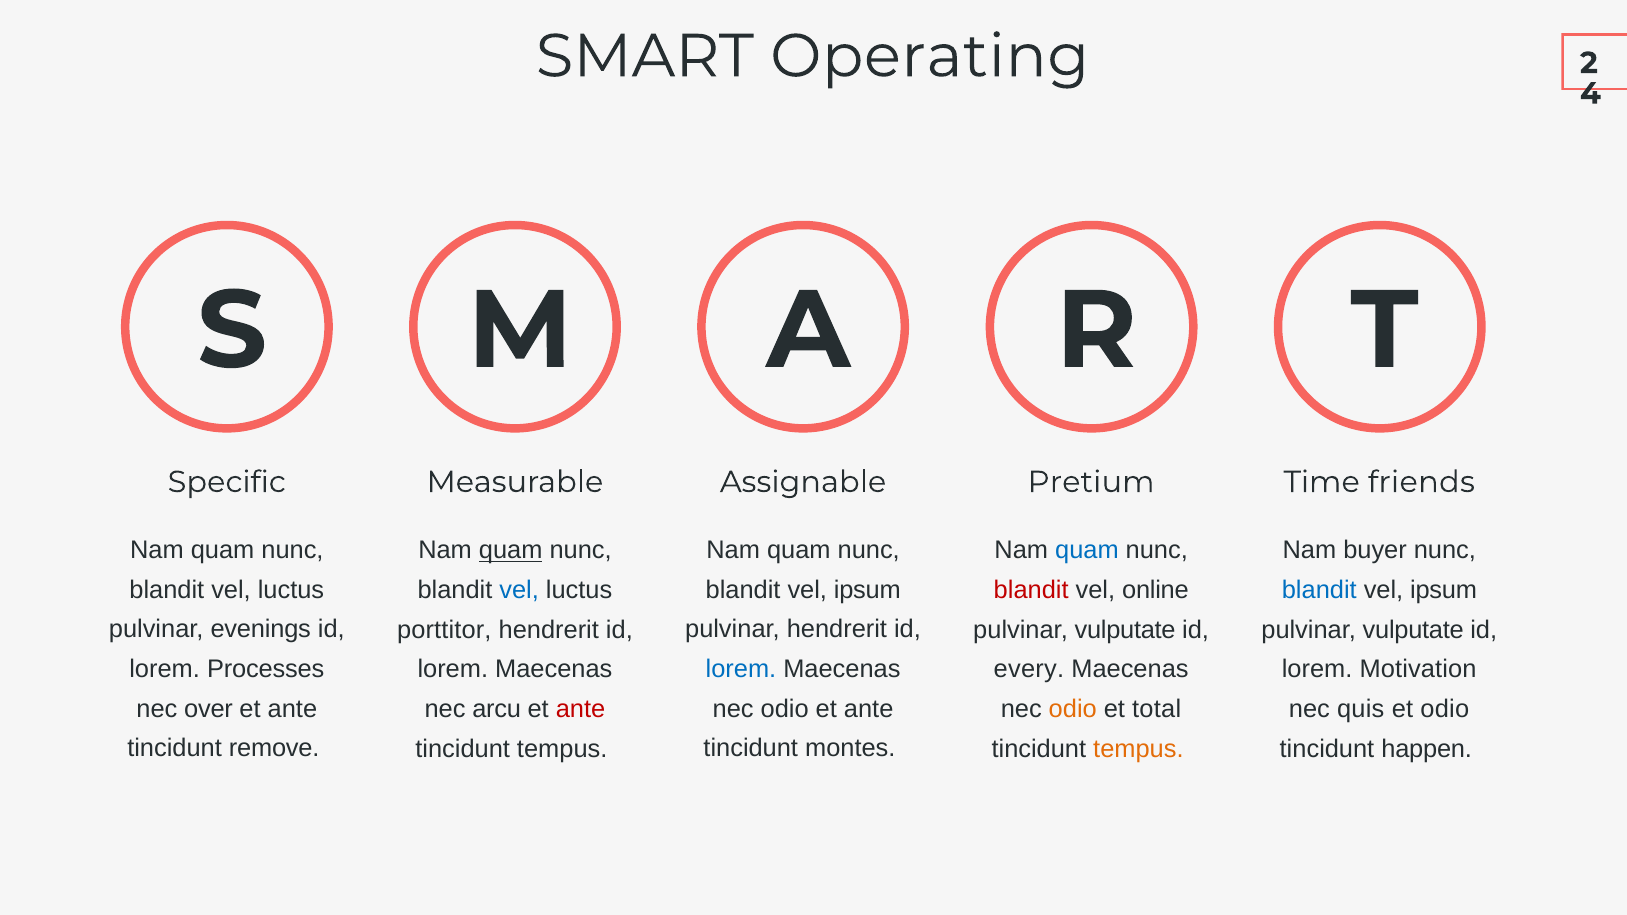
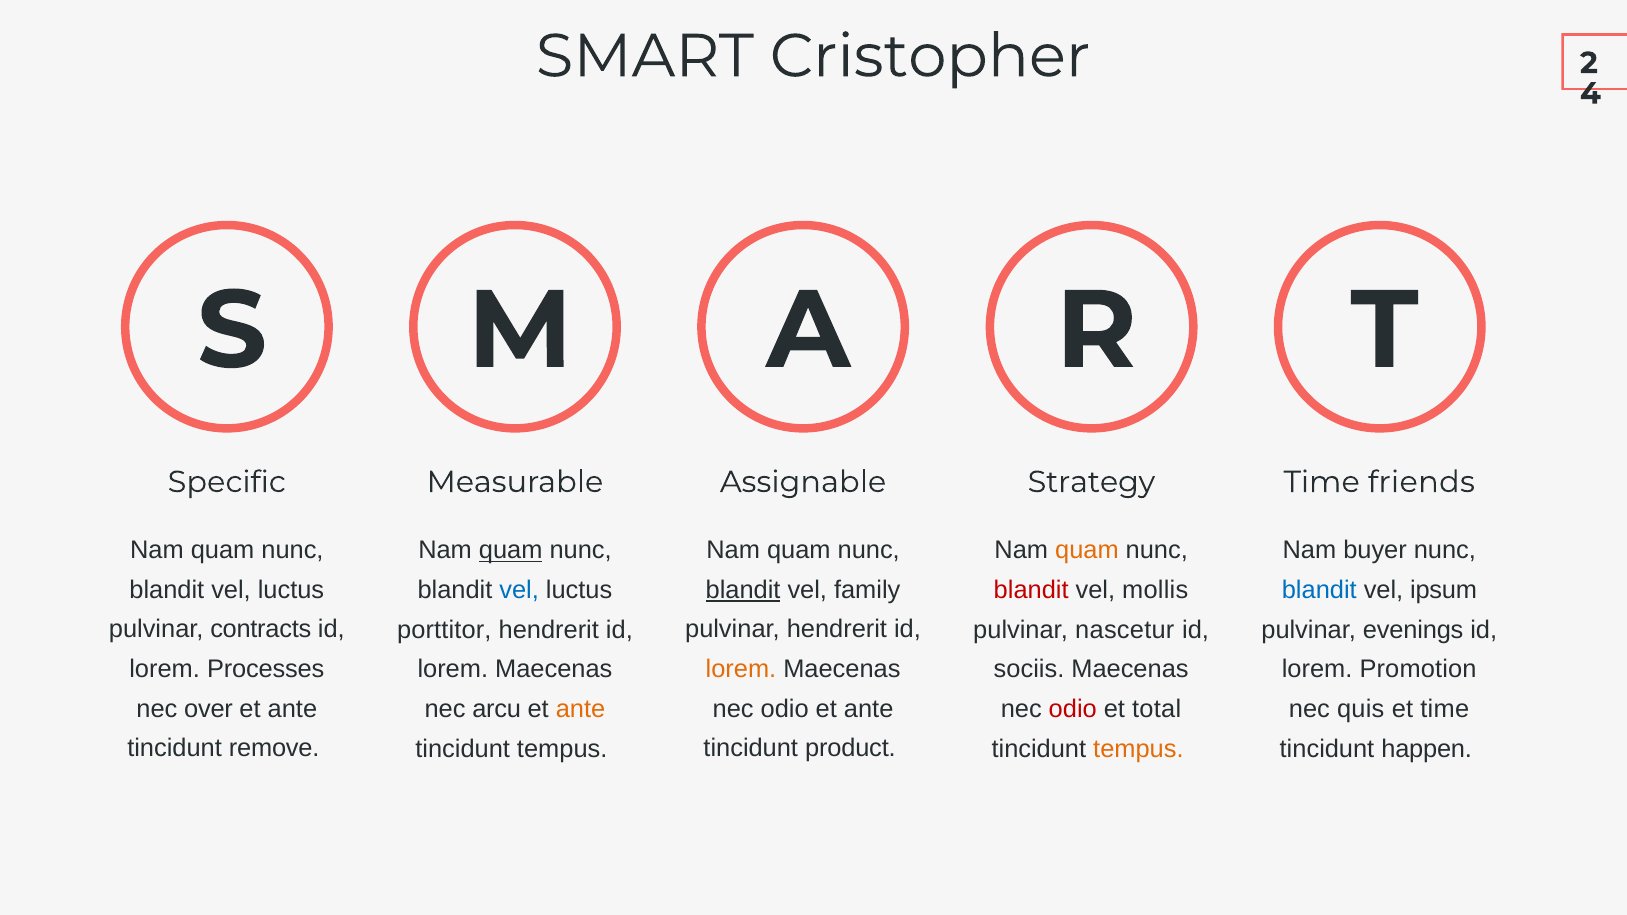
Operating: Operating -> Cristopher (930, 56)
Pretium: Pretium -> Strategy (1091, 482)
quam colour: blue -> orange (1087, 551)
blandit underline: none -> present (743, 590)
ipsum: ipsum -> family (867, 590)
online: online -> mollis (1155, 590)
evenings: evenings -> contracts (261, 630)
vulputate: vulputate -> nascetur (1125, 630)
vulputate: vulputate -> evenings (1413, 630)
lorem colour: blue -> orange (741, 669)
every: every -> sociis (1029, 670)
Motivation: Motivation -> Promotion (1418, 670)
ante colour: red -> orange (581, 709)
odio colour: orange -> red (1073, 709)
et odio: odio -> time (1445, 709)
montes: montes -> product (850, 749)
